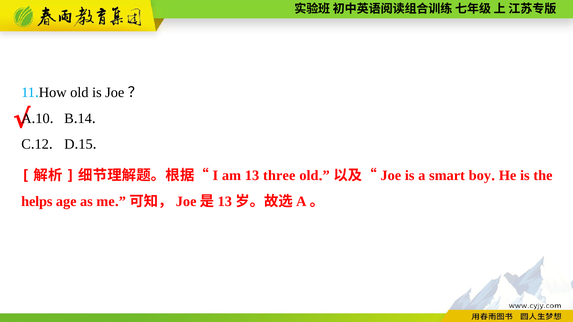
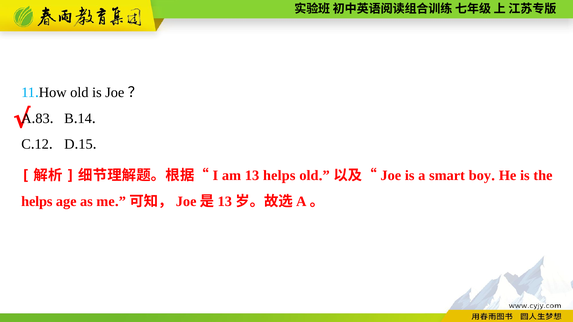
10: 10 -> 83 (43, 118)
13 three: three -> helps (279, 176)
